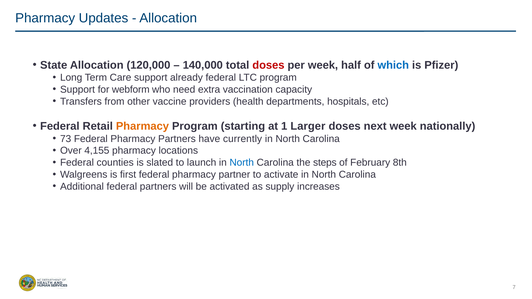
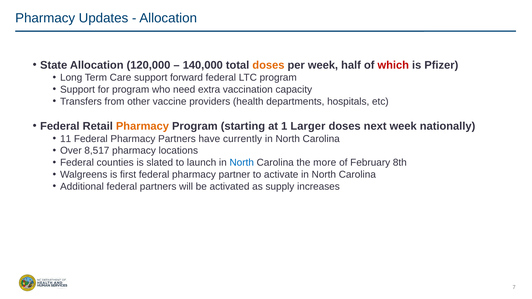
doses colour: red -> orange (268, 65)
which colour: blue -> red (393, 65)
already: already -> forward (187, 78)
for webform: webform -> program (131, 90)
73: 73 -> 11 (66, 139)
4,155: 4,155 -> 8,517 (97, 151)
steps: steps -> more (325, 163)
